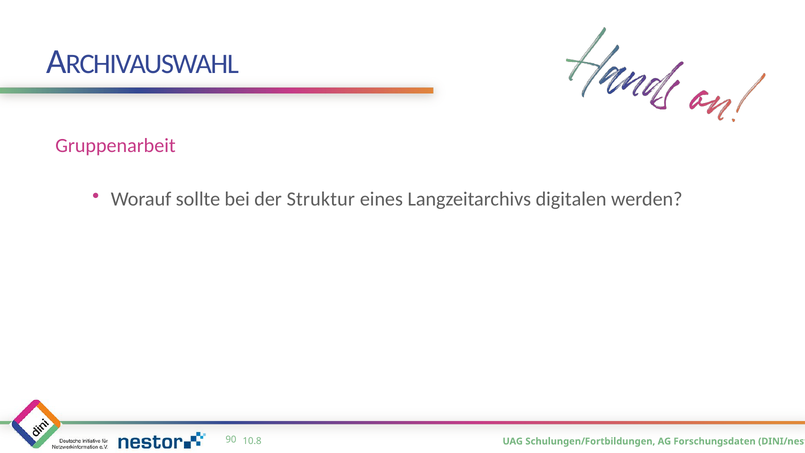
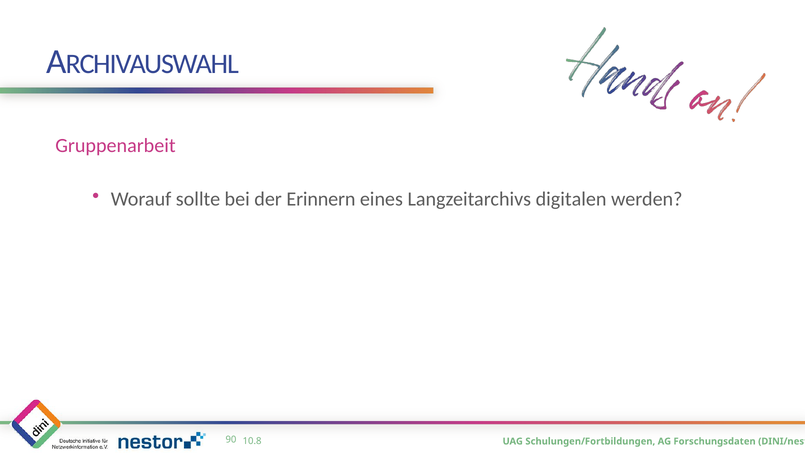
Struktur: Struktur -> Erinnern (321, 199)
